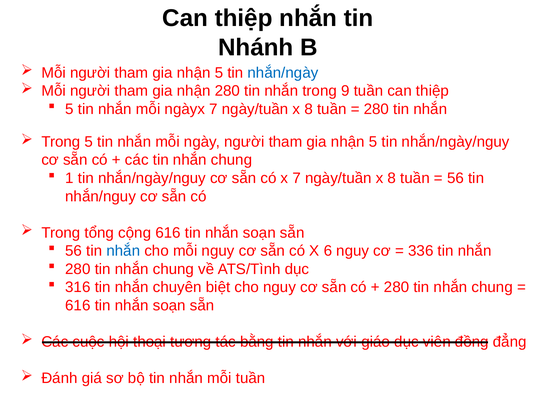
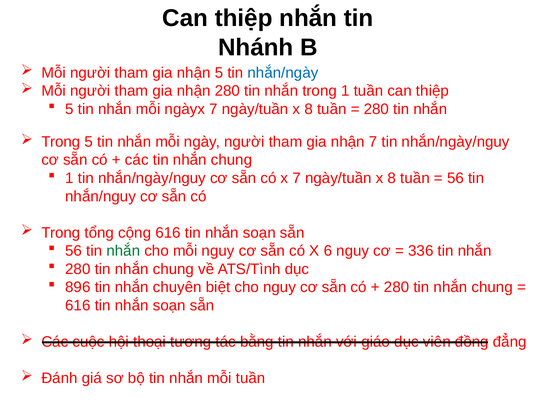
trong 9: 9 -> 1 (345, 91)
5: 5 -> 7 (373, 142)
nhắn colour: blue -> green (123, 251)
316: 316 -> 896 (78, 287)
